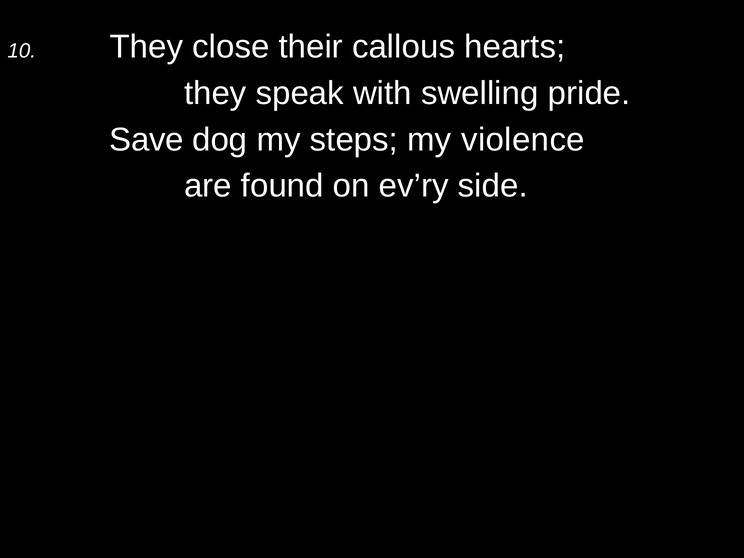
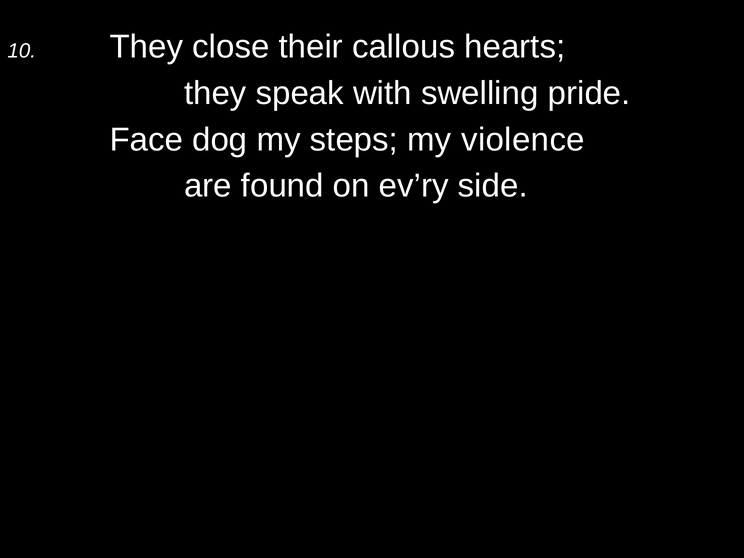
Save: Save -> Face (146, 140)
